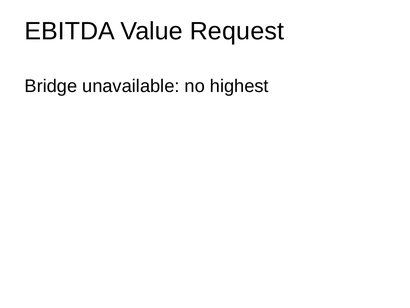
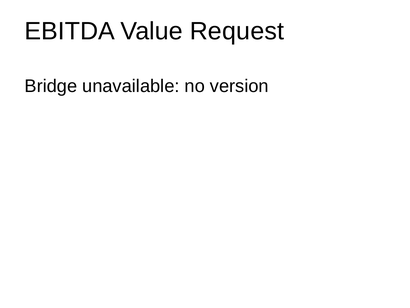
highest: highest -> version (239, 86)
